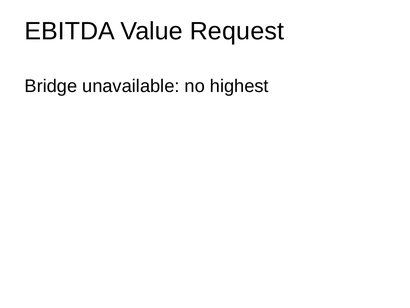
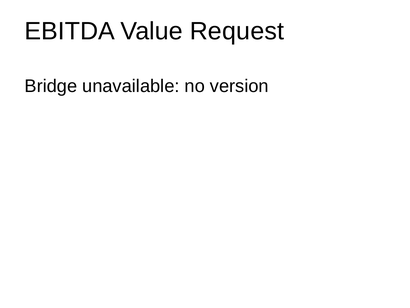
highest: highest -> version (239, 86)
